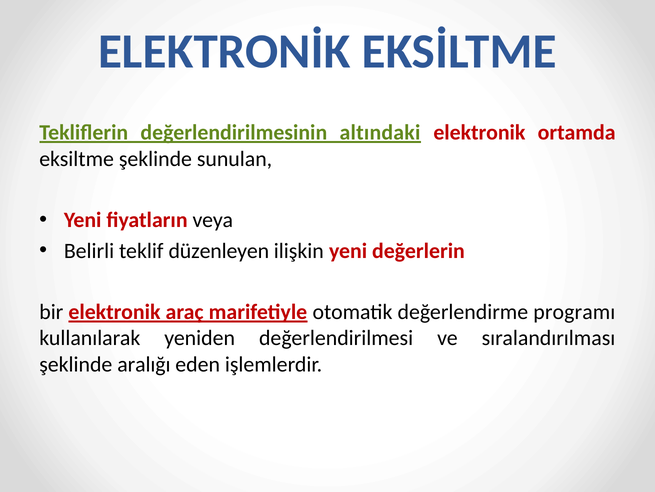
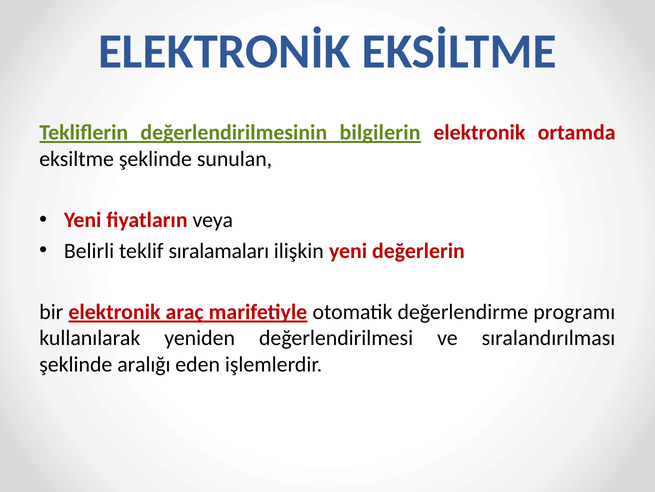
altındaki: altındaki -> bilgilerin (380, 133)
düzenleyen: düzenleyen -> sıralamaları (219, 250)
